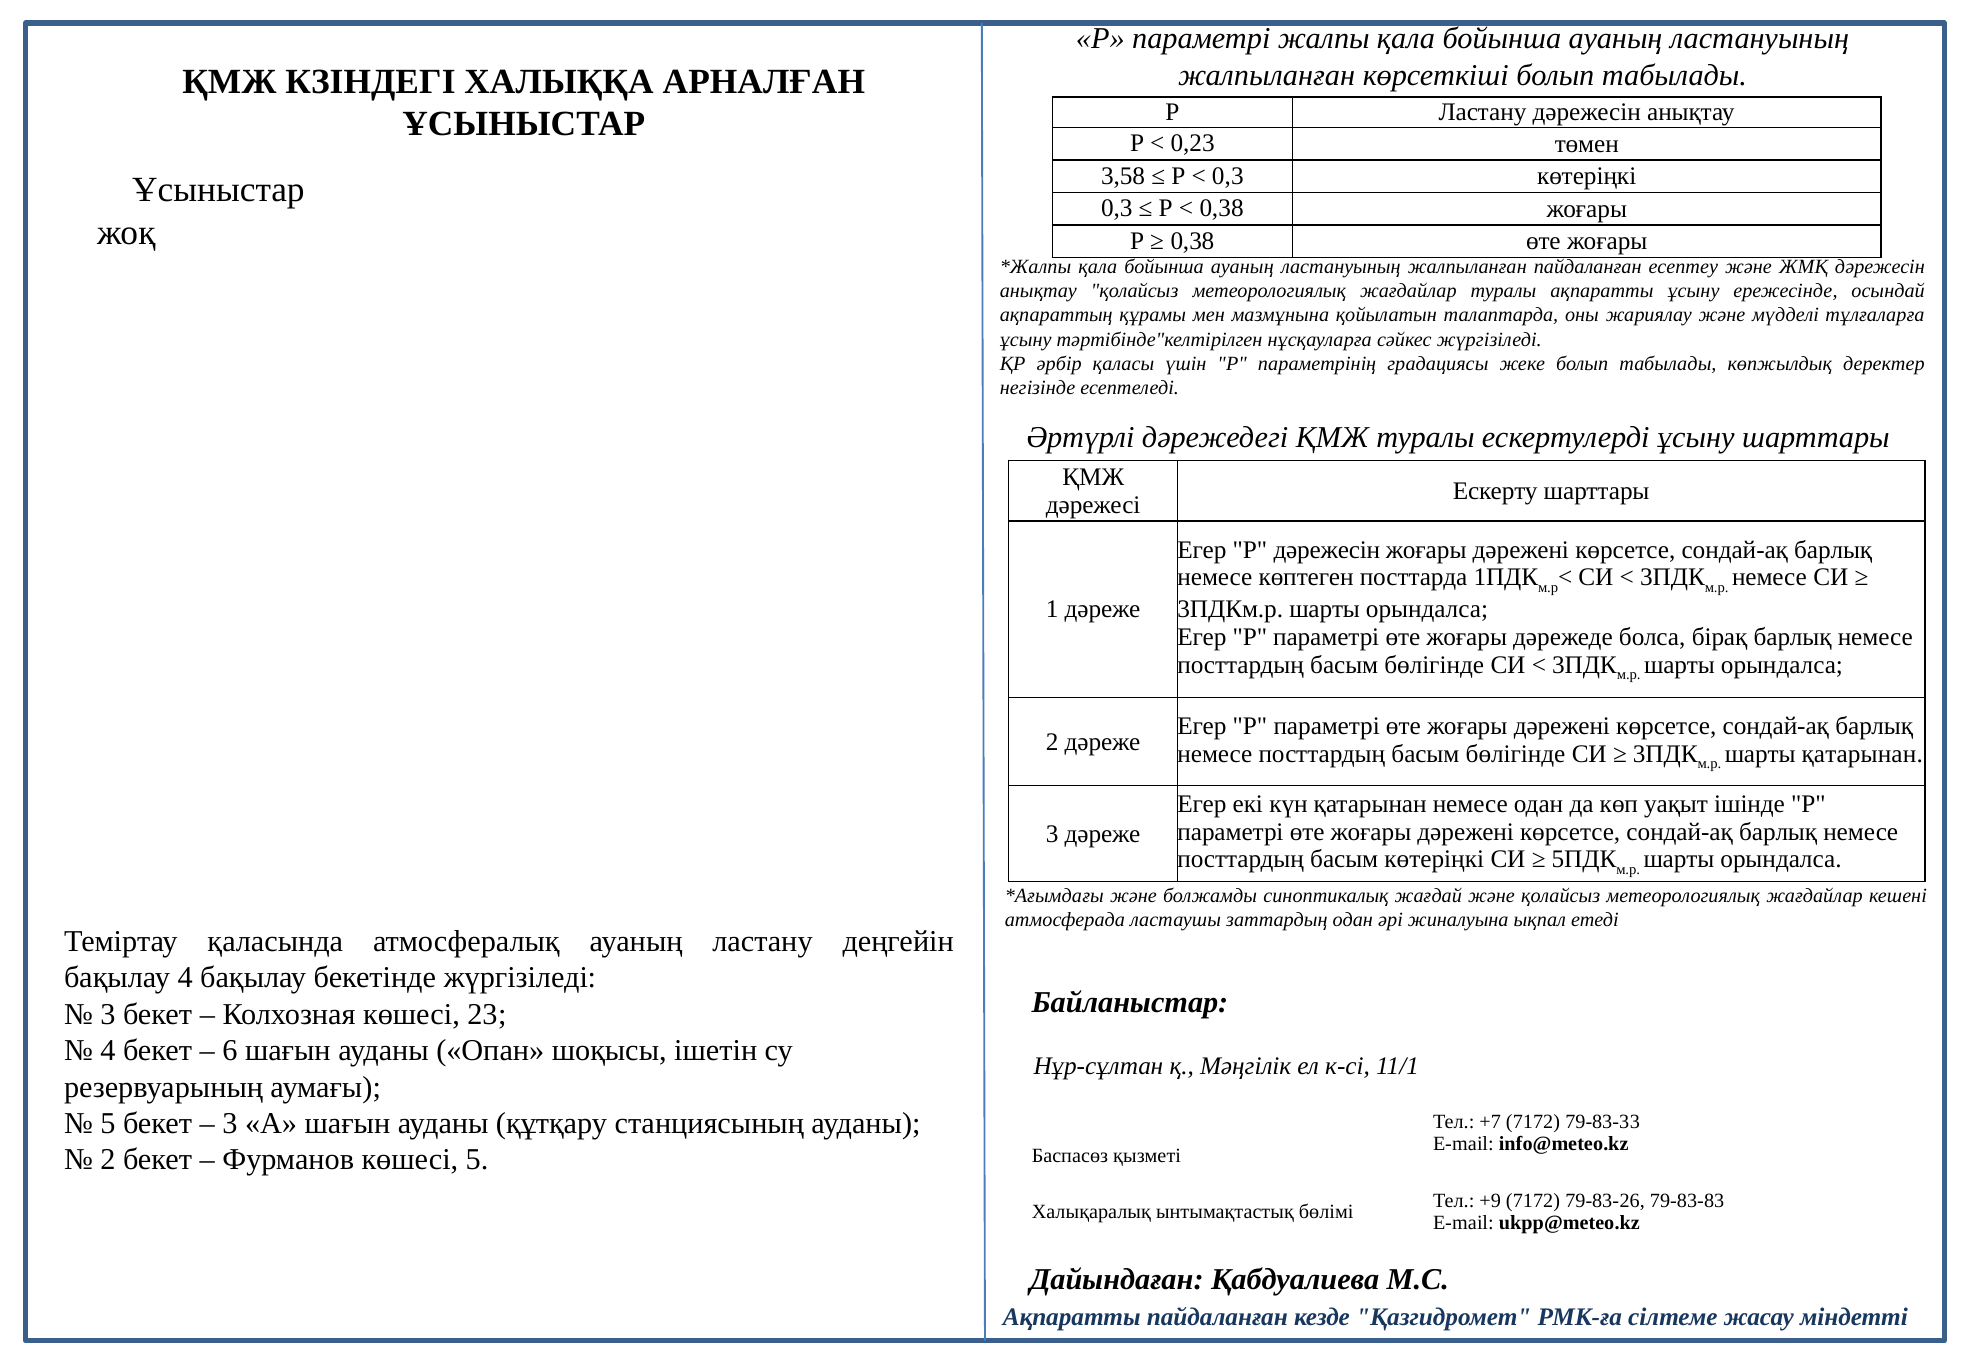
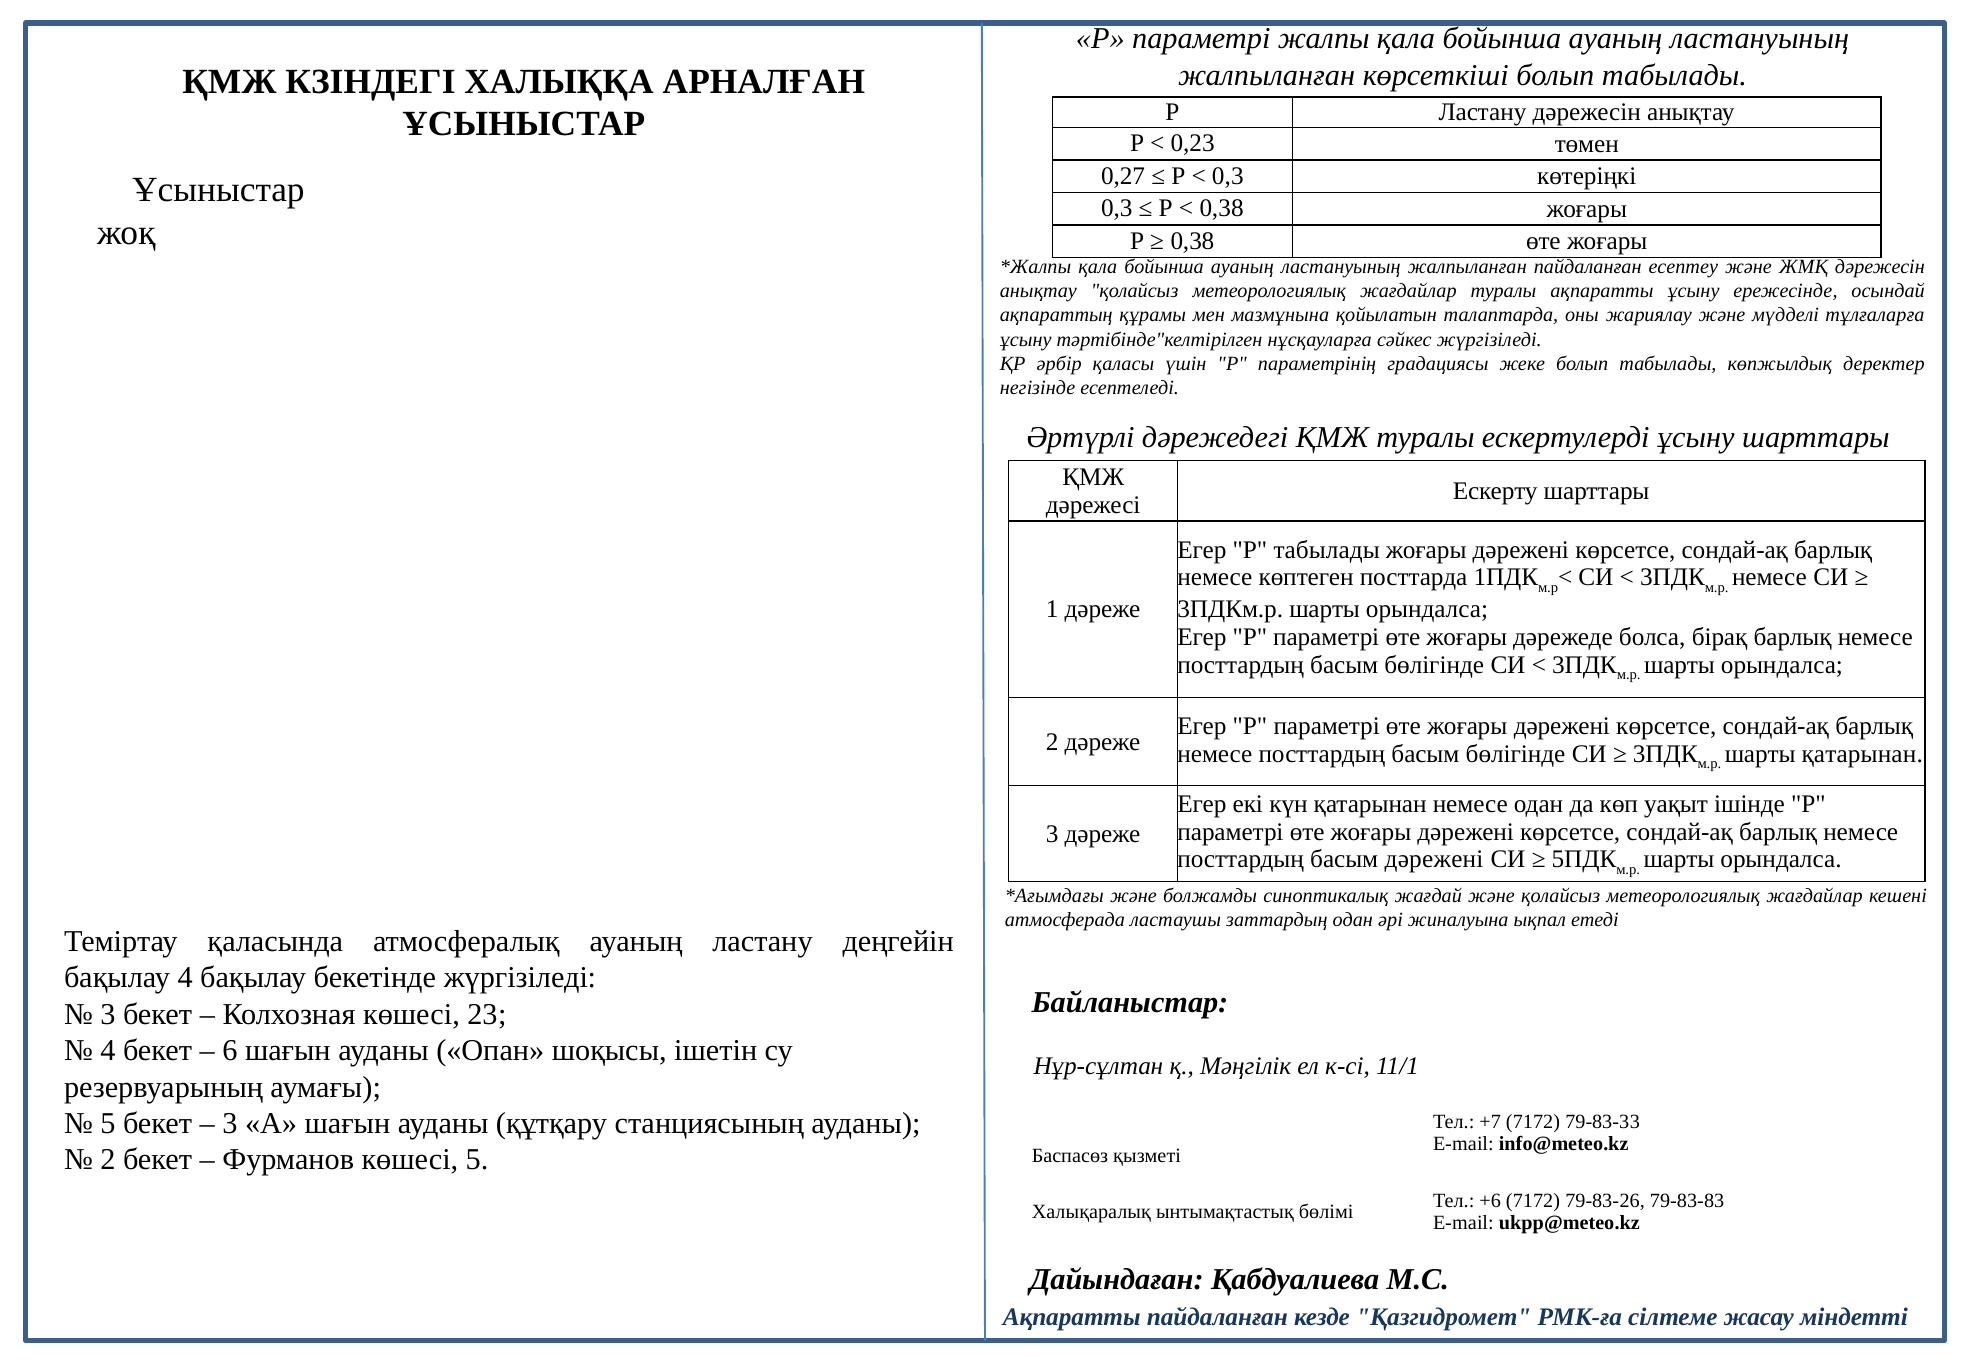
3,58: 3,58 -> 0,27 (1123, 176)
Р дәрежесін: дәрежесін -> табылады (1327, 550)
басым көтеріңкі: көтеріңкі -> дәрежені (1434, 859)
+9: +9 -> +6 (1490, 1201)
